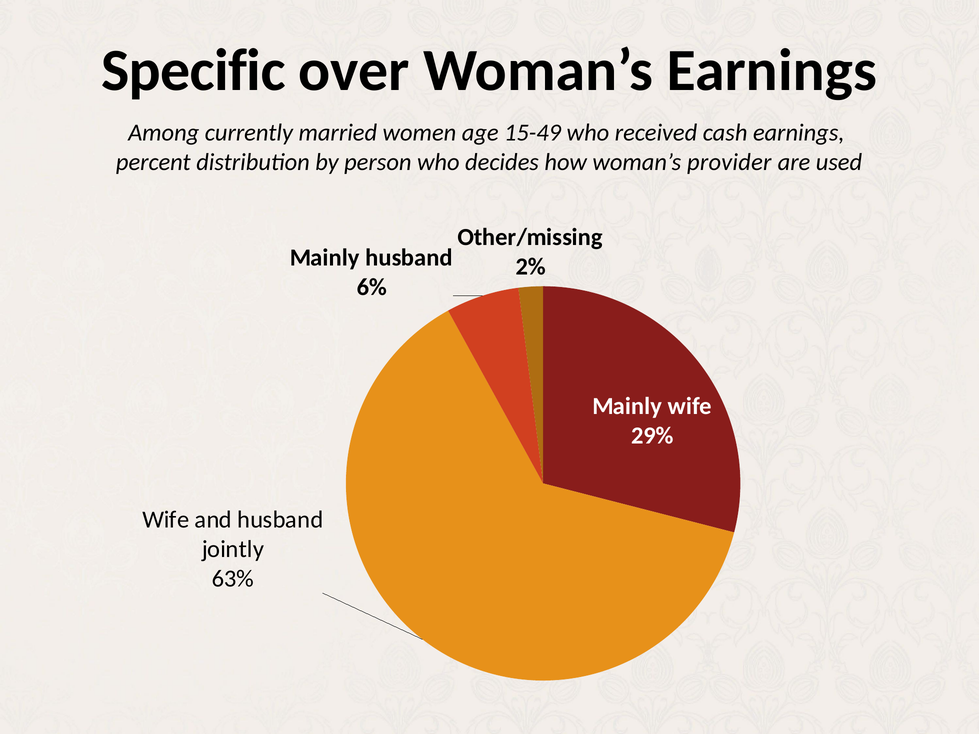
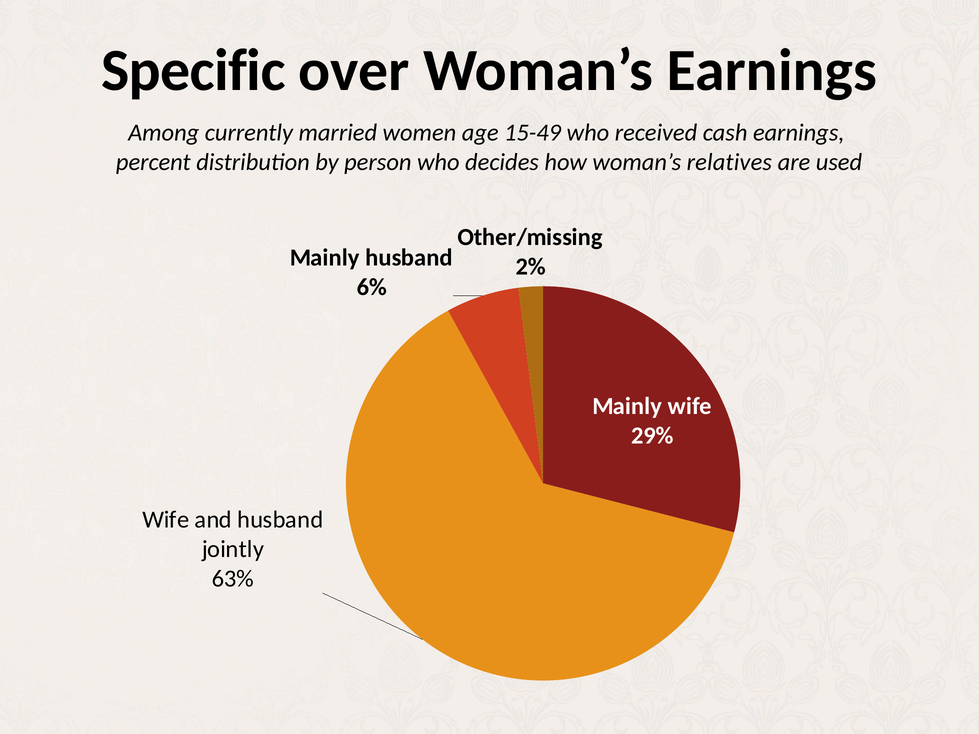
provider: provider -> relatives (729, 162)
